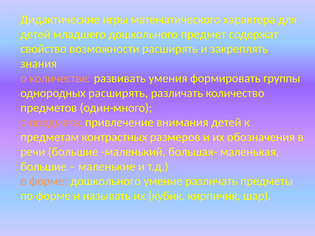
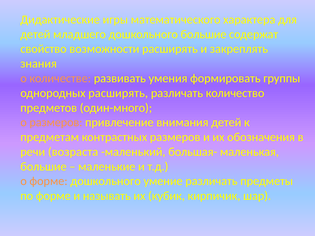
дошкольного предмет: предмет -> большие (204, 34)
о предмета: предмета -> размеров (56, 123)
речи большие: большие -> возраста (73, 152)
